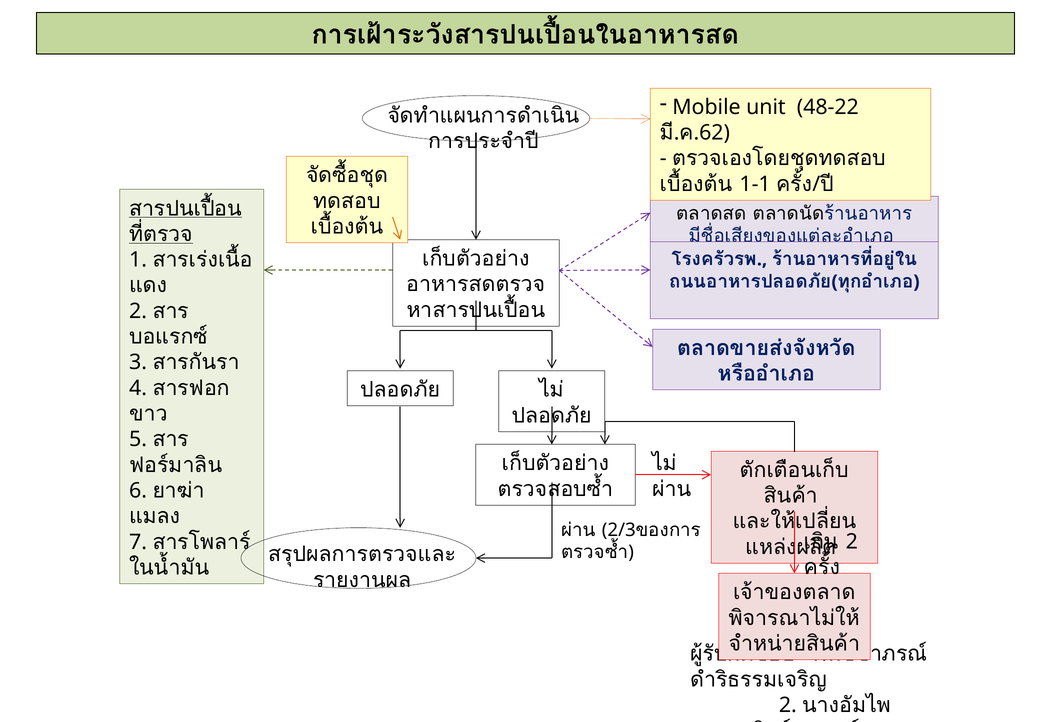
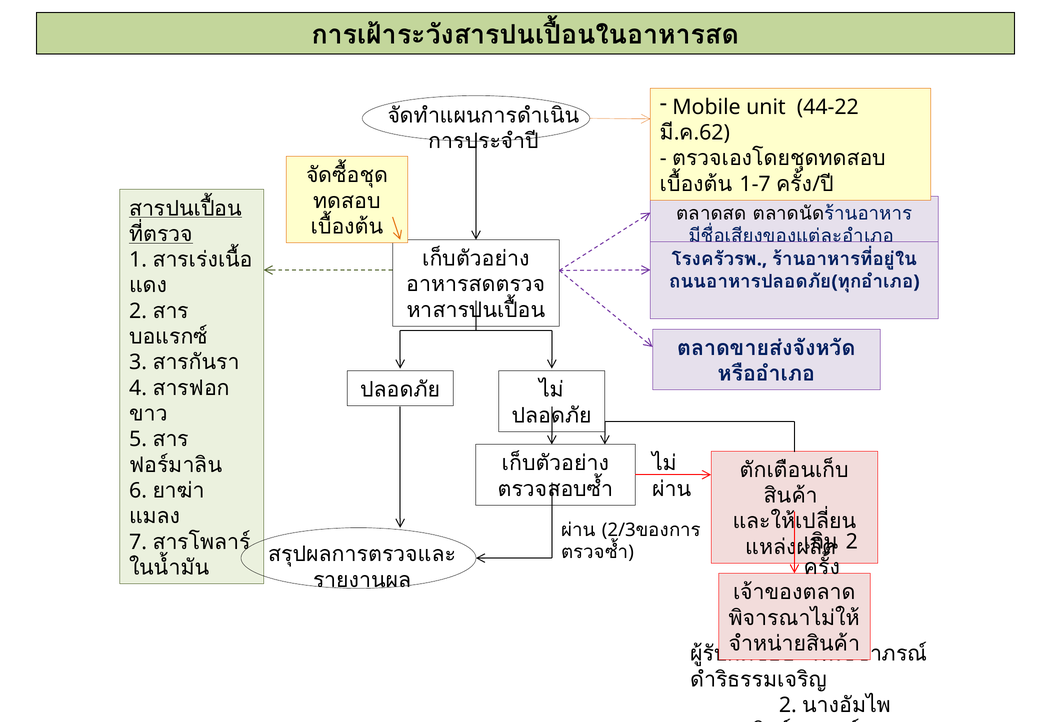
48-22: 48-22 -> 44-22 (828, 107)
1-1: 1-1 -> 1-7 (755, 184)
